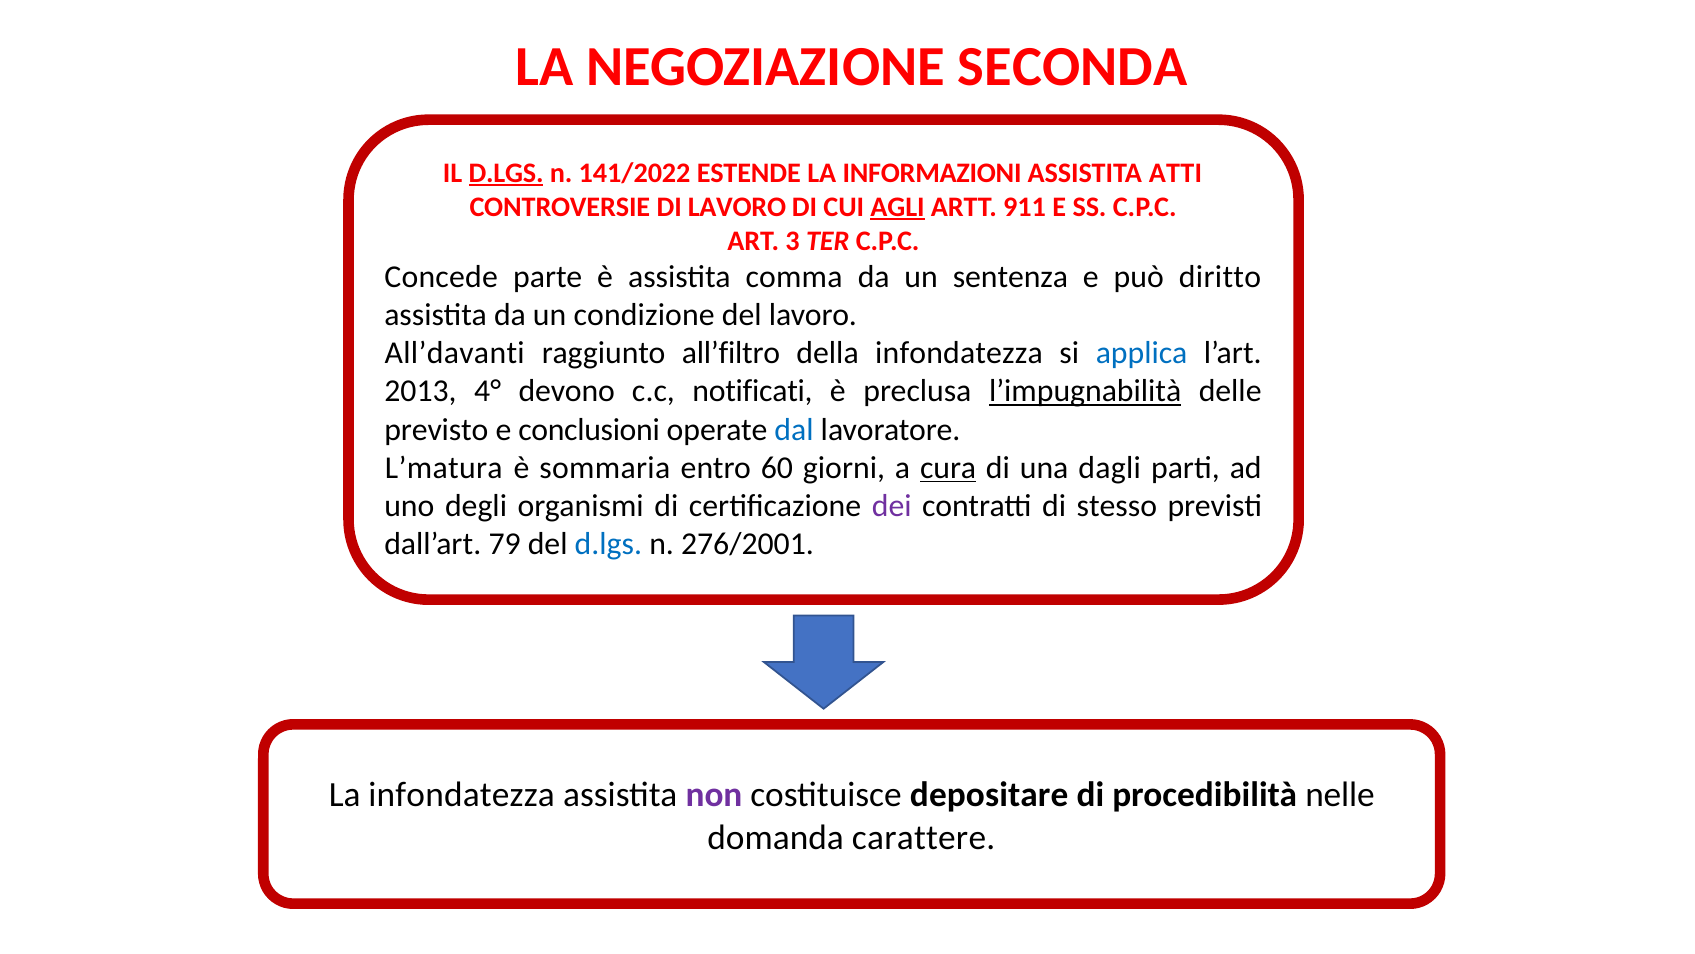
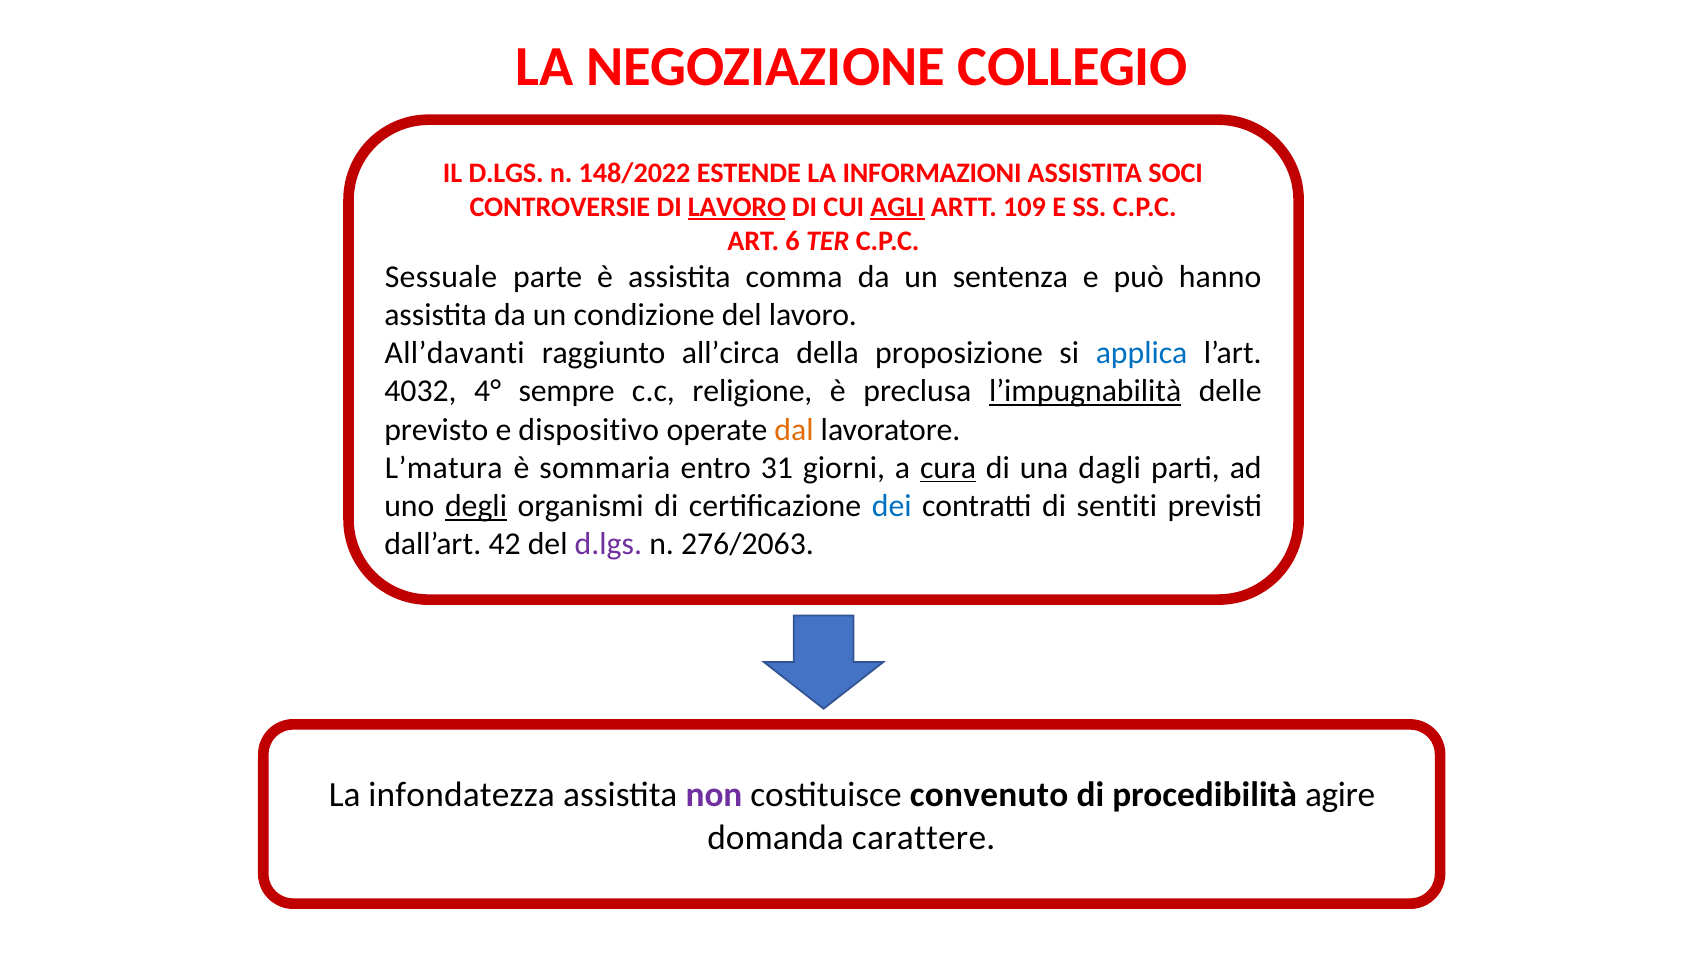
SECONDA: SECONDA -> COLLEGIO (1073, 67)
D.LGS underline: present -> none (506, 173)
141/2022: 141/2022 -> 148/2022 (635, 173)
ATTI: ATTI -> SOCI (1176, 173)
LAVORO underline: none -> present (737, 207)
911: 911 -> 109 (1025, 207)
3: 3 -> 6 (793, 241)
Concede: Concede -> Sessuale (441, 277)
diritto: diritto -> hanno (1220, 277)
all’filtro: all’filtro -> all’circa (731, 353)
della infondatezza: infondatezza -> proposizione (959, 353)
2013: 2013 -> 4032 (420, 391)
devono: devono -> sempre (567, 391)
notificati: notificati -> religione (752, 391)
conclusioni: conclusioni -> dispositivo (589, 429)
dal colour: blue -> orange (794, 429)
60: 60 -> 31 (777, 468)
degli underline: none -> present (476, 506)
dei colour: purple -> blue (892, 506)
stesso: stesso -> sentiti (1117, 506)
79: 79 -> 42 (505, 544)
d.lgs colour: blue -> purple (608, 544)
276/2001: 276/2001 -> 276/2063 (747, 544)
depositare: depositare -> convenuto (989, 795)
nelle: nelle -> agire (1340, 795)
